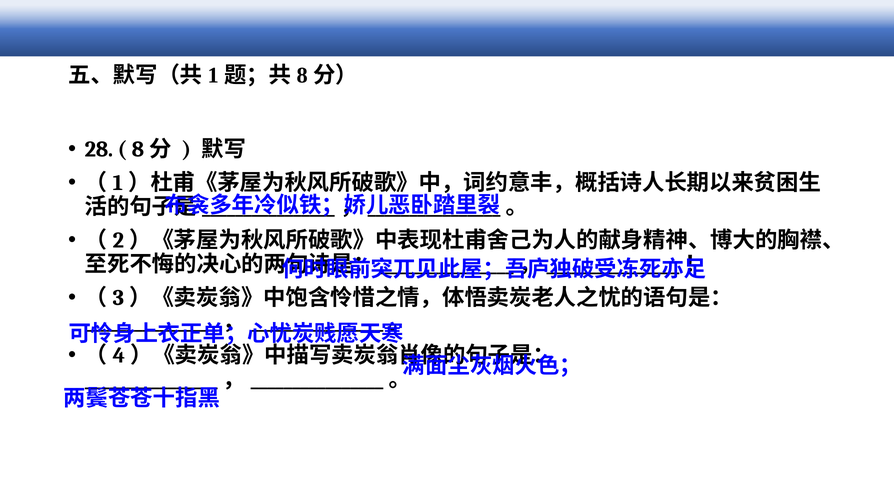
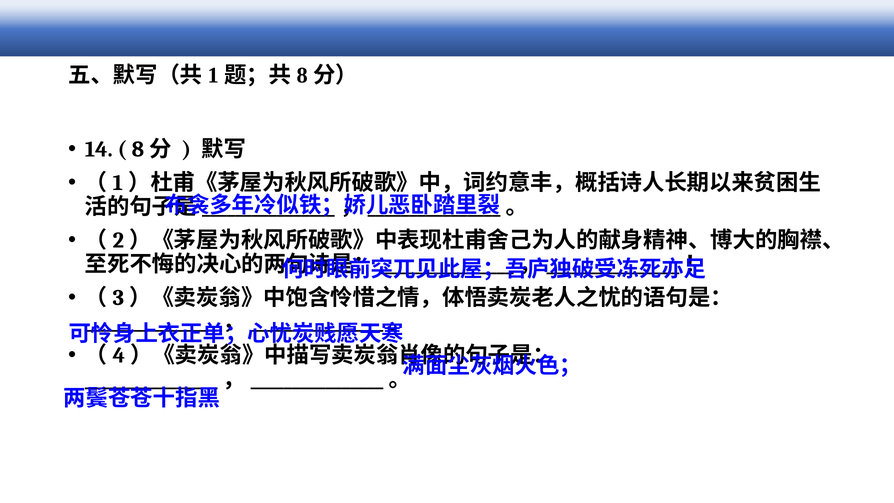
28: 28 -> 14 (99, 149)
